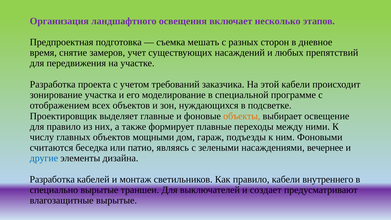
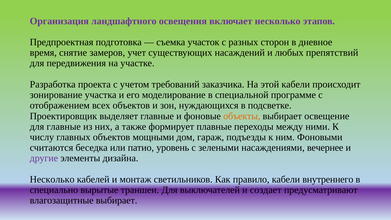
мешать: мешать -> участок (203, 42)
для правило: правило -> главные (64, 127)
являясь: являясь -> уровень (173, 148)
другие colour: blue -> purple (44, 158)
Разработка: Разработка -> Несколько (52, 179)
влагозащитные вырытые: вырытые -> выбирает (117, 200)
